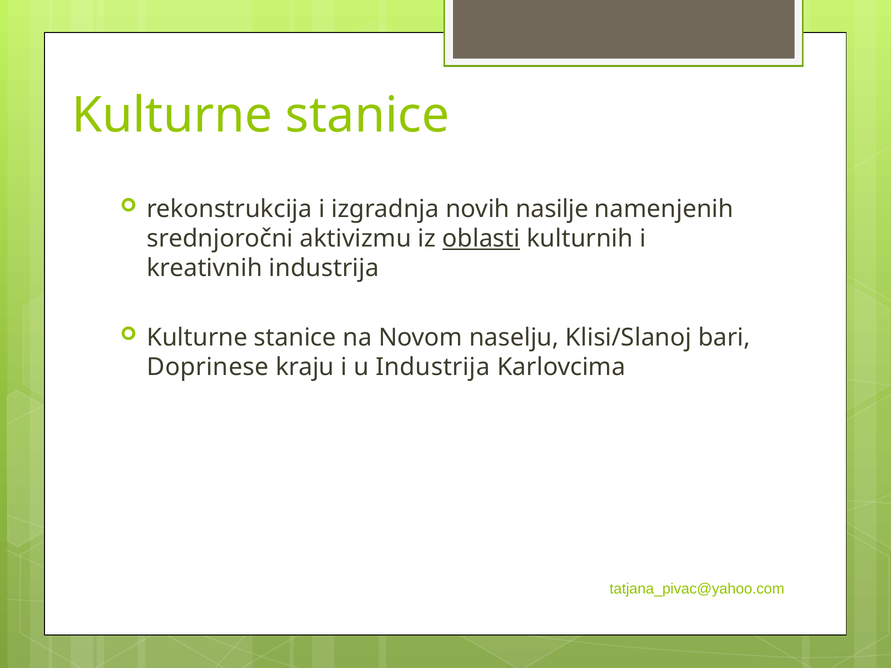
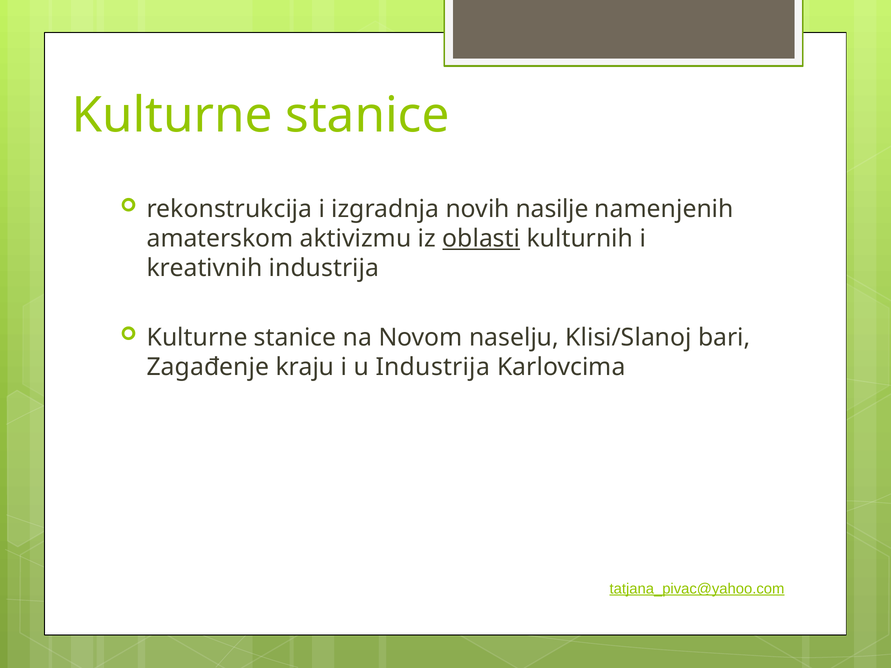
srednjoročni: srednjoročni -> amaterskom (220, 239)
Doprinese: Doprinese -> Zagađenje (208, 367)
tatjana_pivac@yahoo.com underline: none -> present (697, 589)
